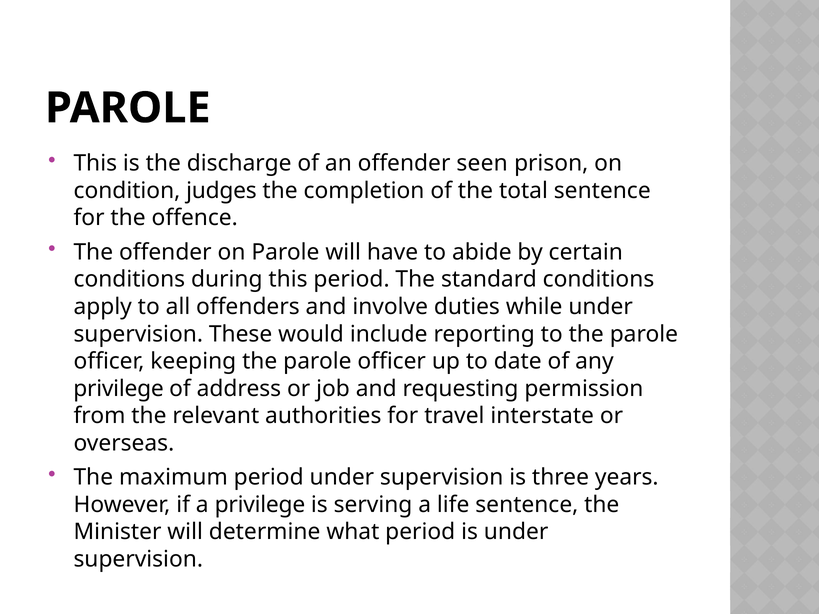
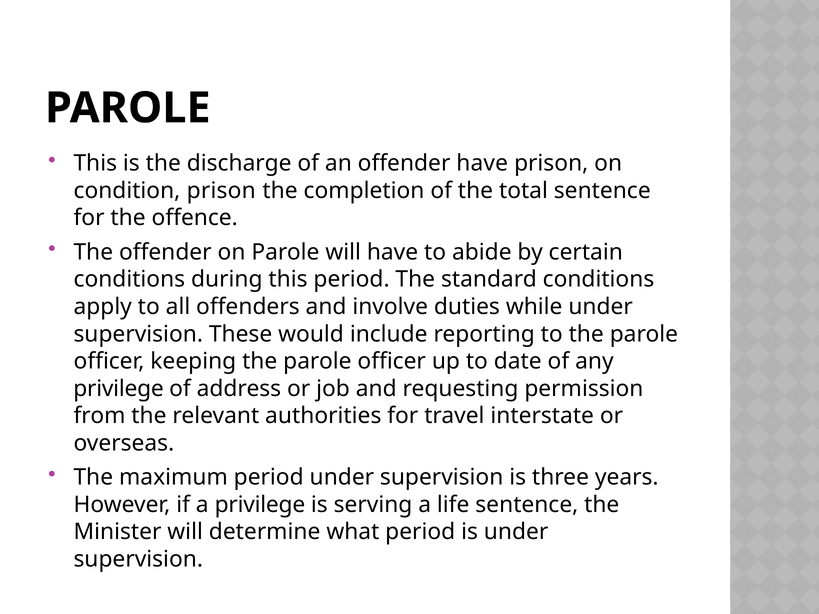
offender seen: seen -> have (482, 163)
condition judges: judges -> prison (221, 191)
